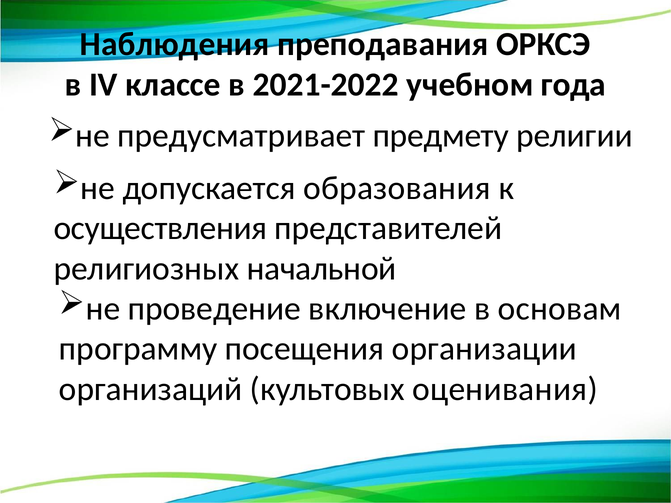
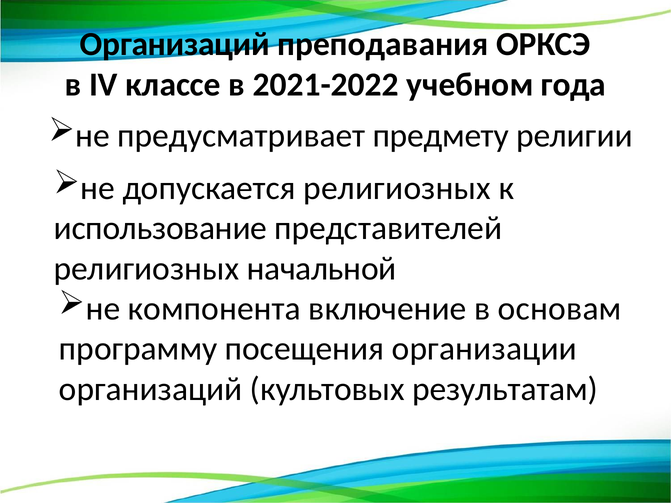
Наблюдения: Наблюдения -> Организаций (175, 44)
допускается образования: образования -> религиозных (397, 188)
осуществления: осуществления -> использование (160, 229)
проведение: проведение -> компонента (214, 309)
оценивания: оценивания -> результатам (505, 389)
